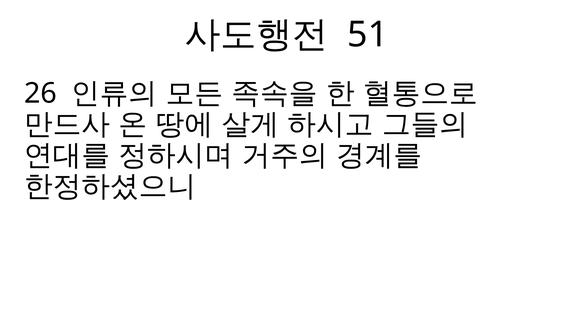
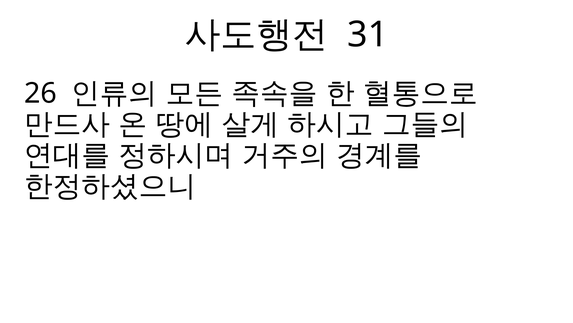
51: 51 -> 31 (368, 35)
